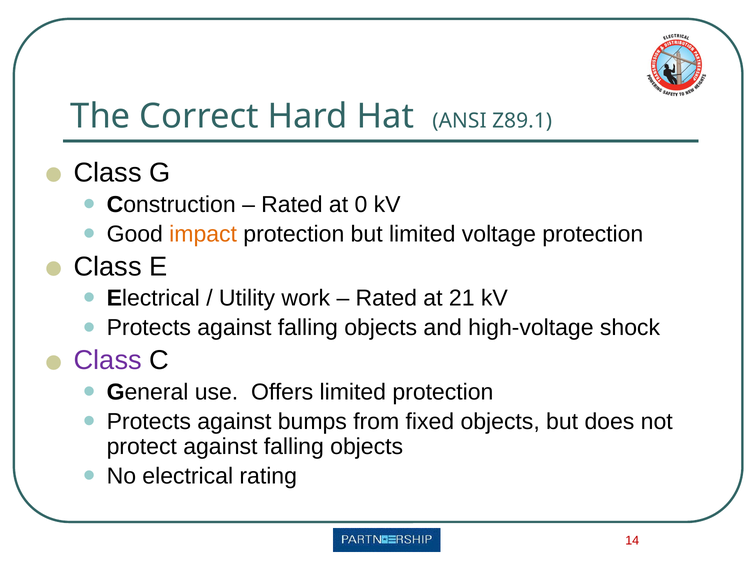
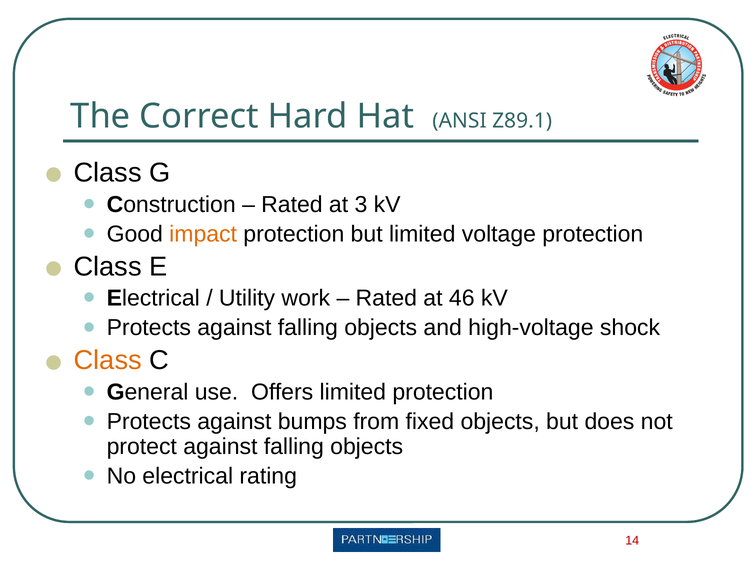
0: 0 -> 3 (361, 205)
21: 21 -> 46 (462, 298)
Class colour: purple -> orange (108, 361)
